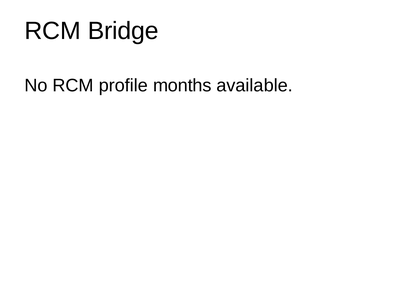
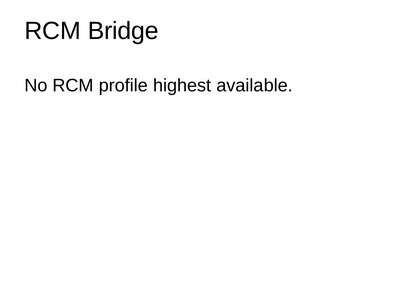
months: months -> highest (182, 85)
